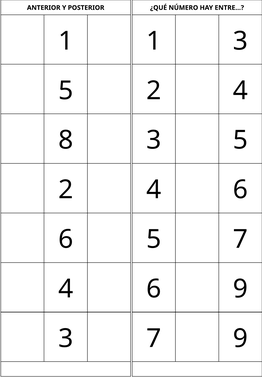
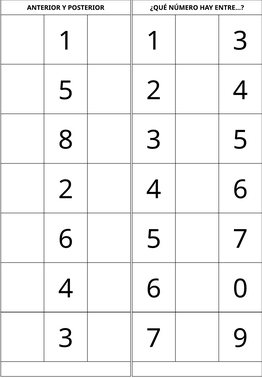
6 9: 9 -> 0 (240, 289)
